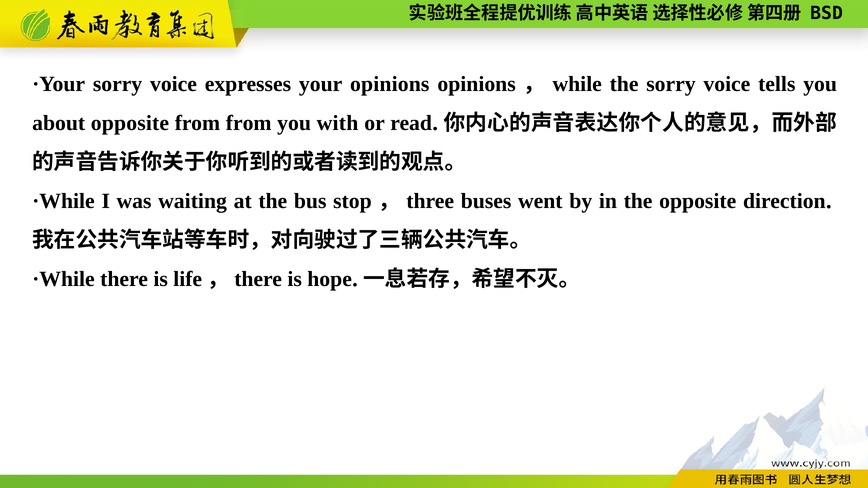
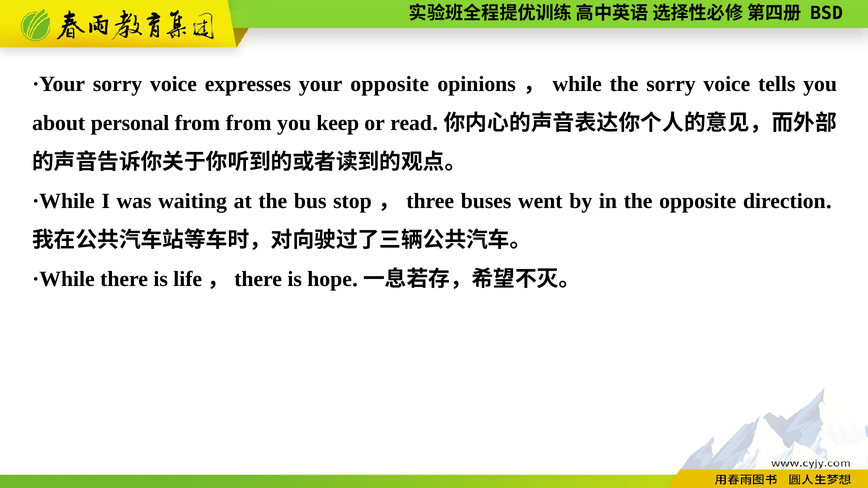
your opinions: opinions -> opposite (390, 84)
about opposite: opposite -> personal (130, 123)
with: with -> keep (338, 123)
